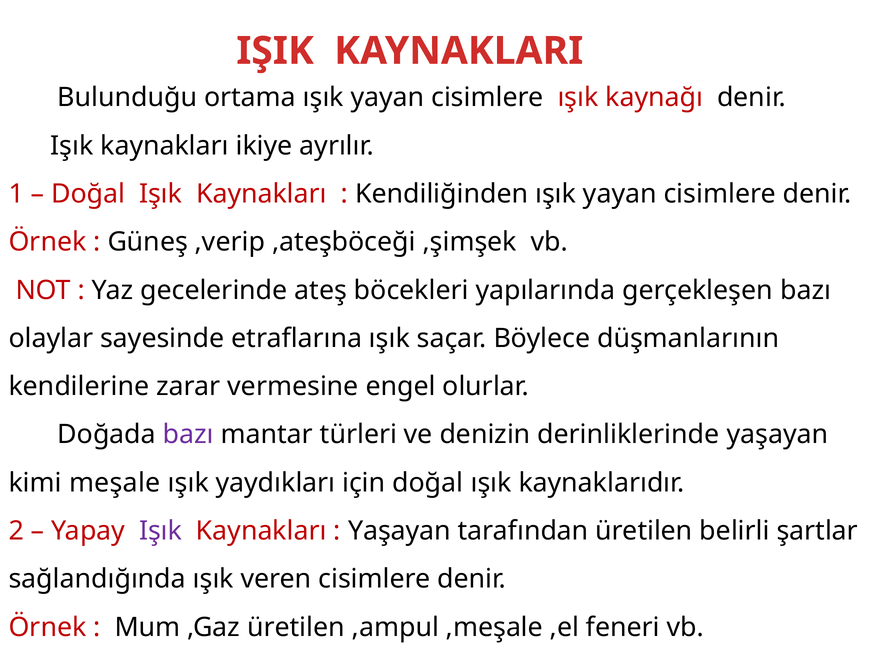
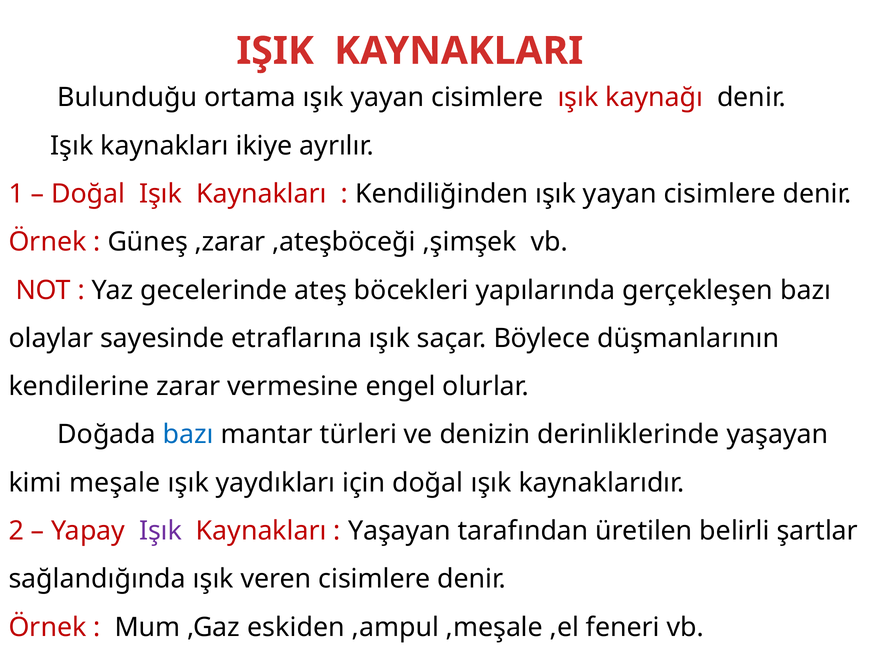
,verip: ,verip -> ,zarar (230, 242)
bazı colour: purple -> blue (188, 435)
,Gaz üretilen: üretilen -> eskiden (296, 628)
